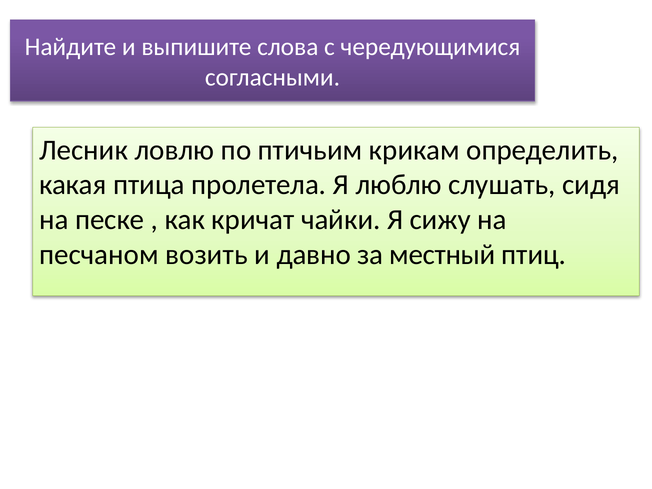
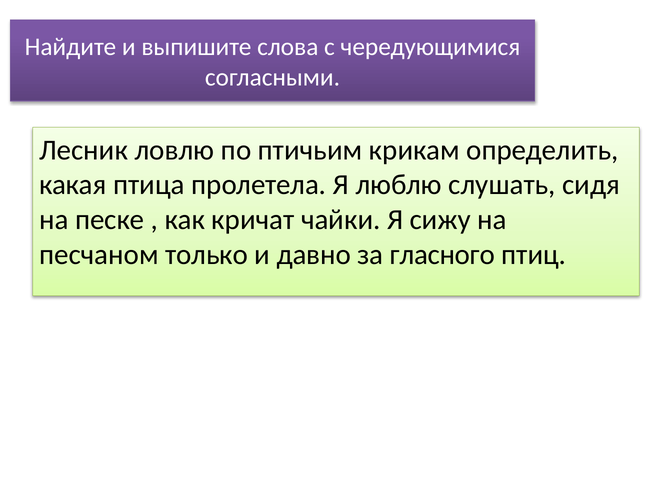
возить: возить -> только (207, 254)
местный: местный -> гласного (442, 254)
